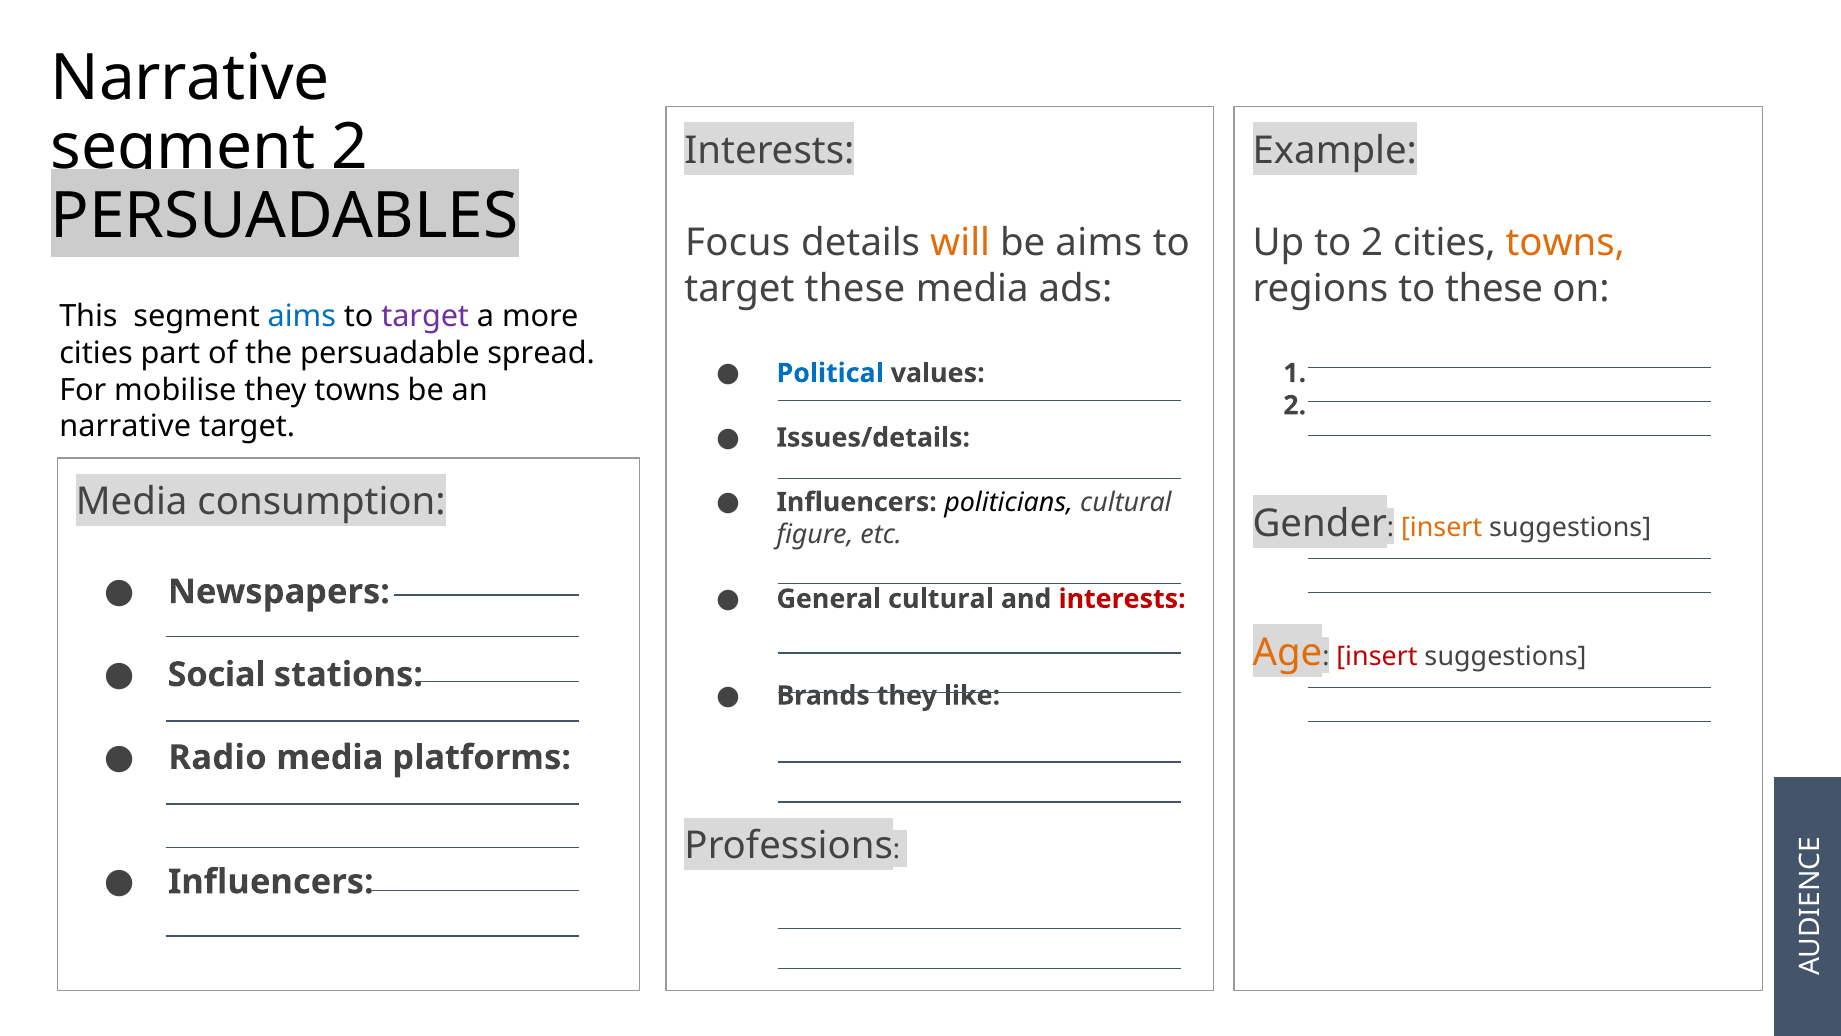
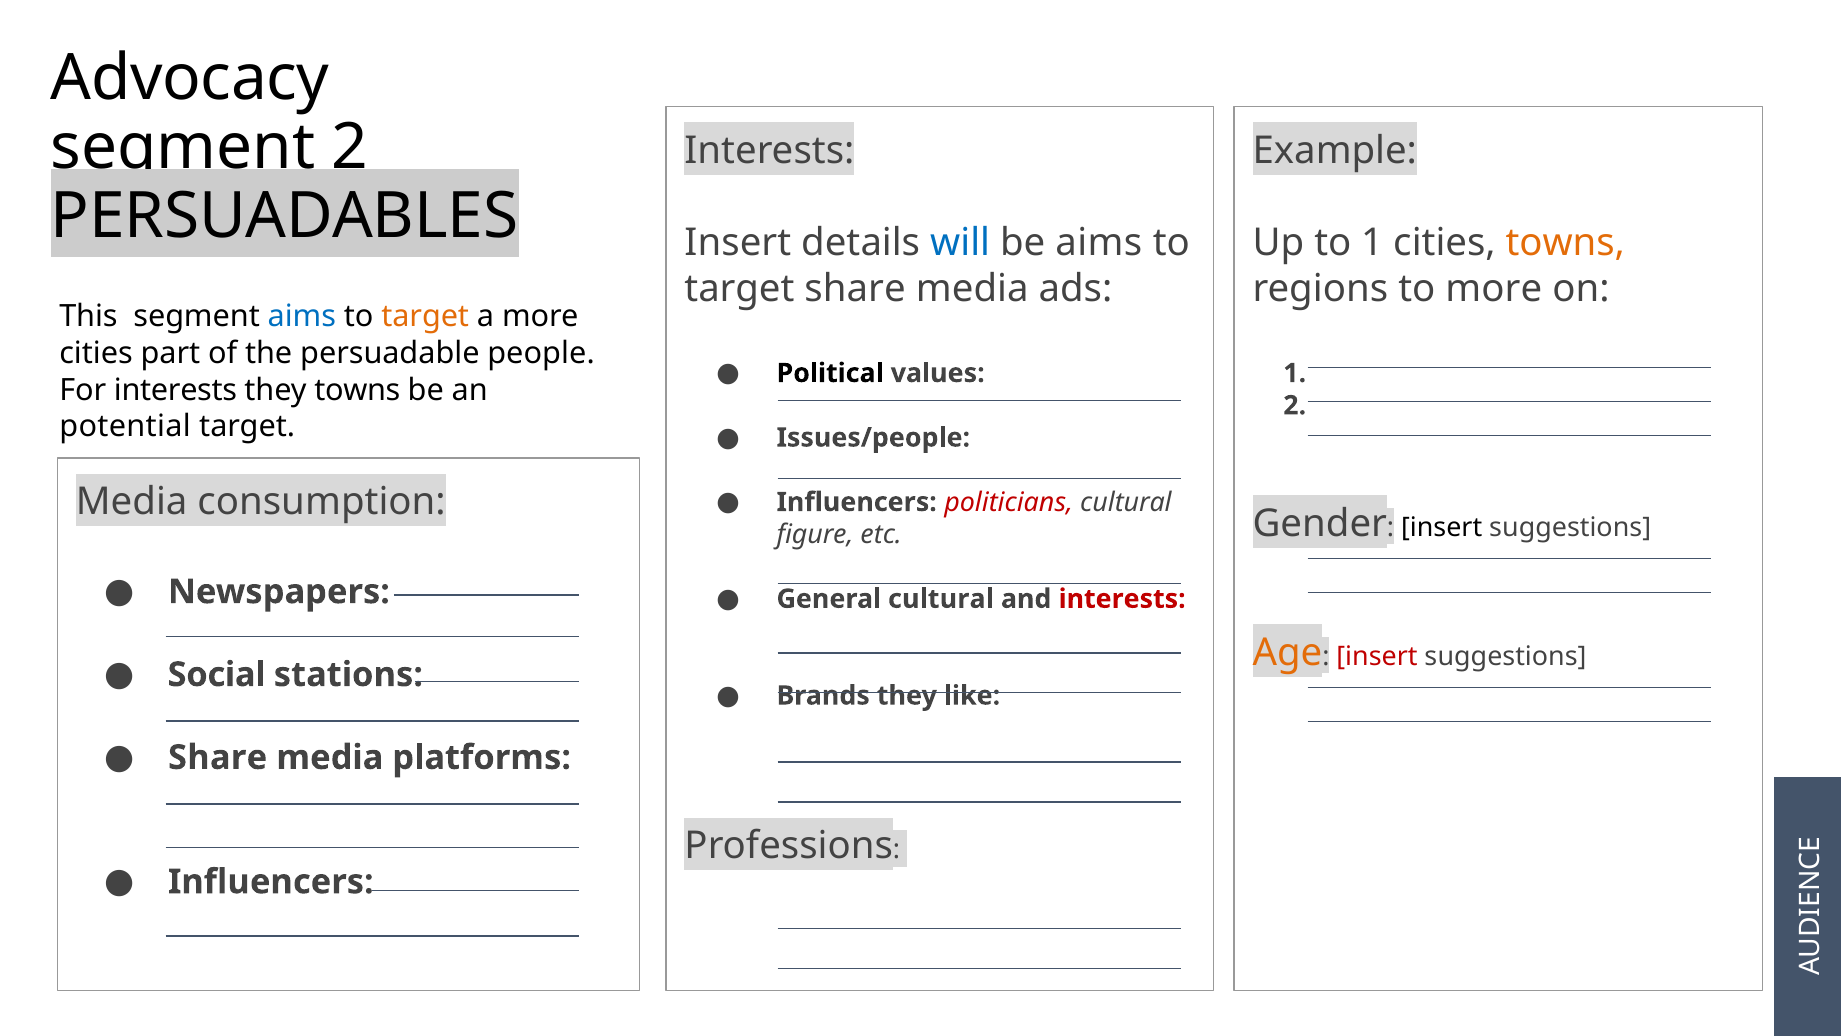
Narrative: Narrative -> Advocacy (190, 78)
Focus: Focus -> Insert (738, 243)
will colour: orange -> blue (960, 243)
to 2: 2 -> 1 (1372, 243)
target these: these -> share (855, 289)
to these: these -> more (1494, 289)
target colour: purple -> orange (425, 316)
spread: spread -> people (541, 353)
Political colour: blue -> black (830, 373)
For mobilise: mobilise -> interests (175, 390)
narrative: narrative -> potential (125, 427)
Issues/details: Issues/details -> Issues/people (873, 437)
politicians colour: black -> red (1009, 502)
insert colour: orange -> black (1442, 527)
Radio: Radio -> Share (218, 757)
